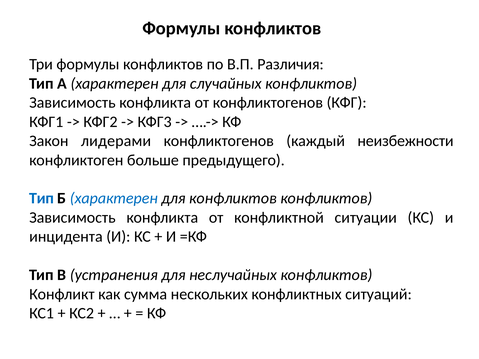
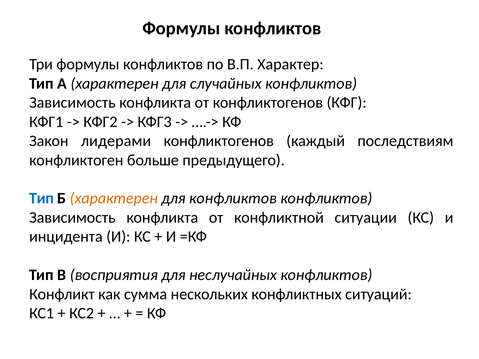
Различия: Различия -> Характер (290, 64)
неизбежности: неизбежности -> последствиям (405, 141)
характерен colour: blue -> orange (114, 199)
устранения: устранения -> восприятия (114, 275)
